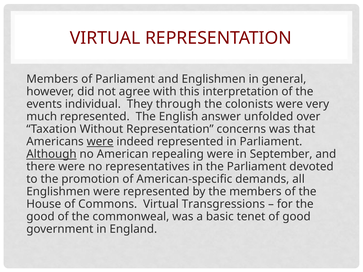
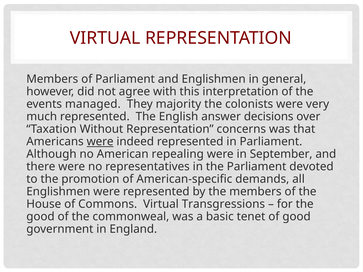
individual: individual -> managed (93, 104)
through: through -> majority (178, 104)
unfolded: unfolded -> decisions (269, 117)
Although underline: present -> none (51, 154)
